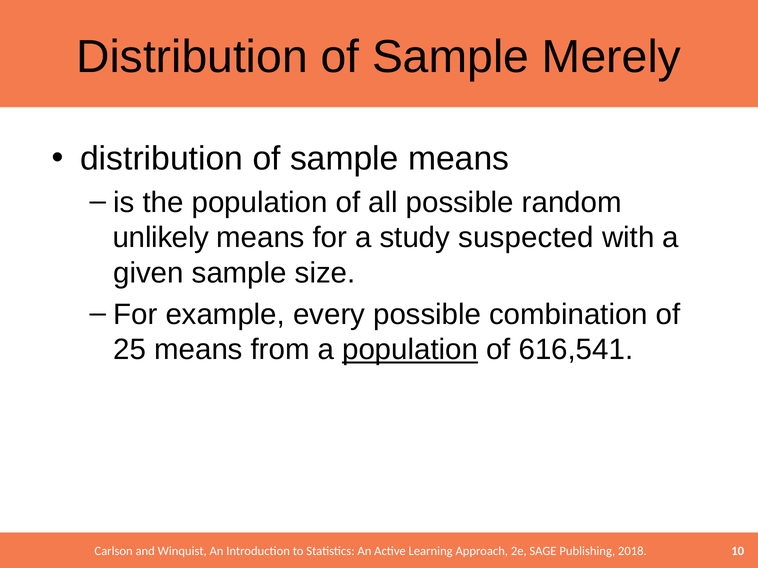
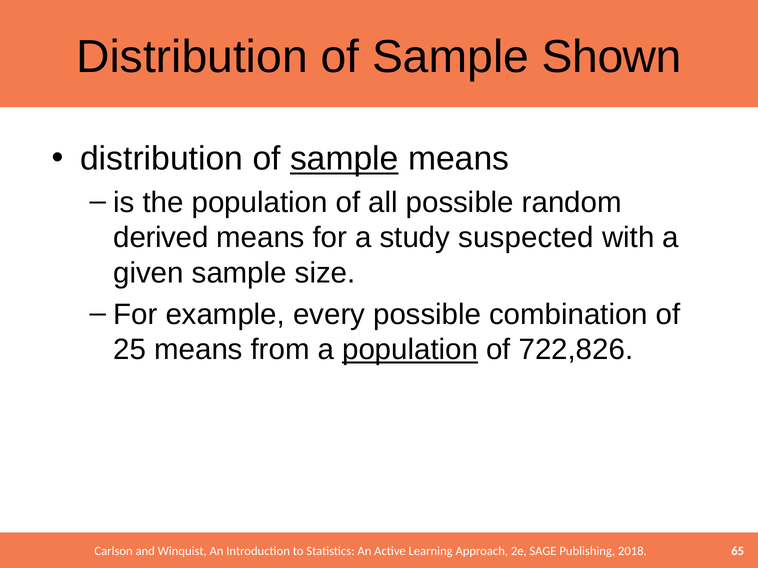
Merely: Merely -> Shown (612, 57)
sample underline: none -> present (344, 159)
unlikely: unlikely -> derived (161, 238)
616,541: 616,541 -> 722,826 (576, 350)
10: 10 -> 65 (738, 552)
